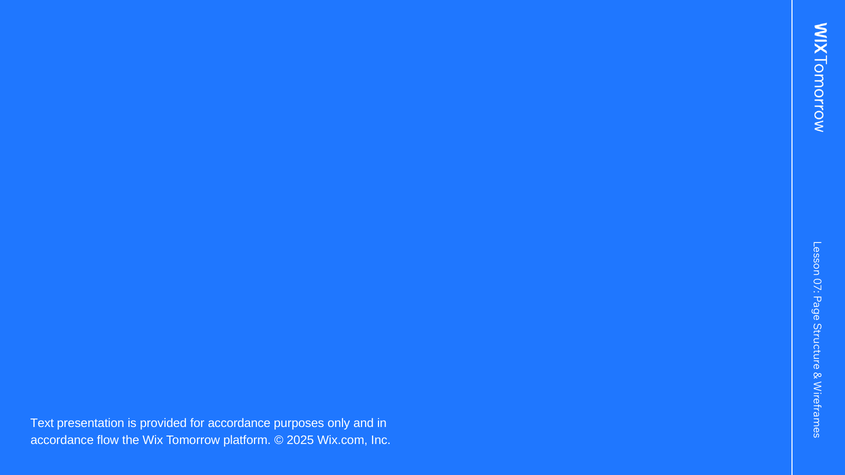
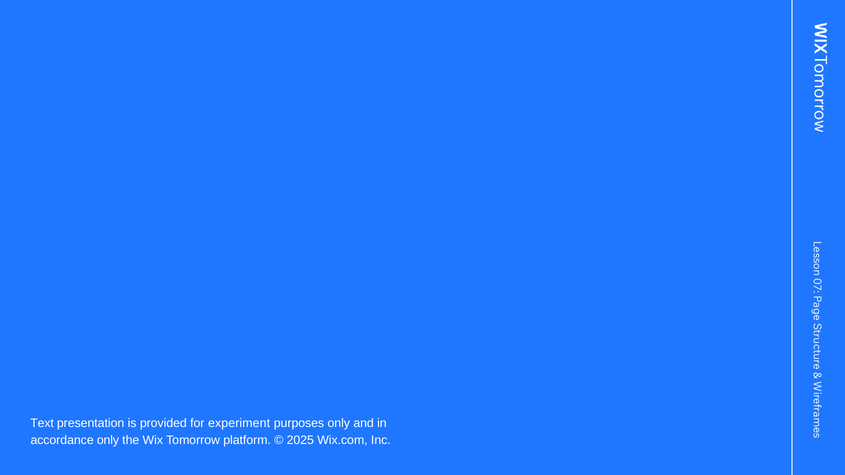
for accordance: accordance -> experiment (239, 424)
accordance flow: flow -> only (108, 441)
